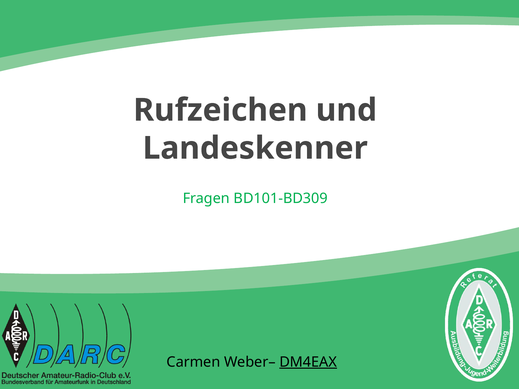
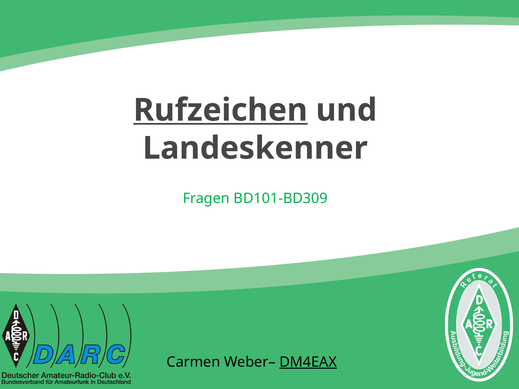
Rufzeichen underline: none -> present (220, 110)
